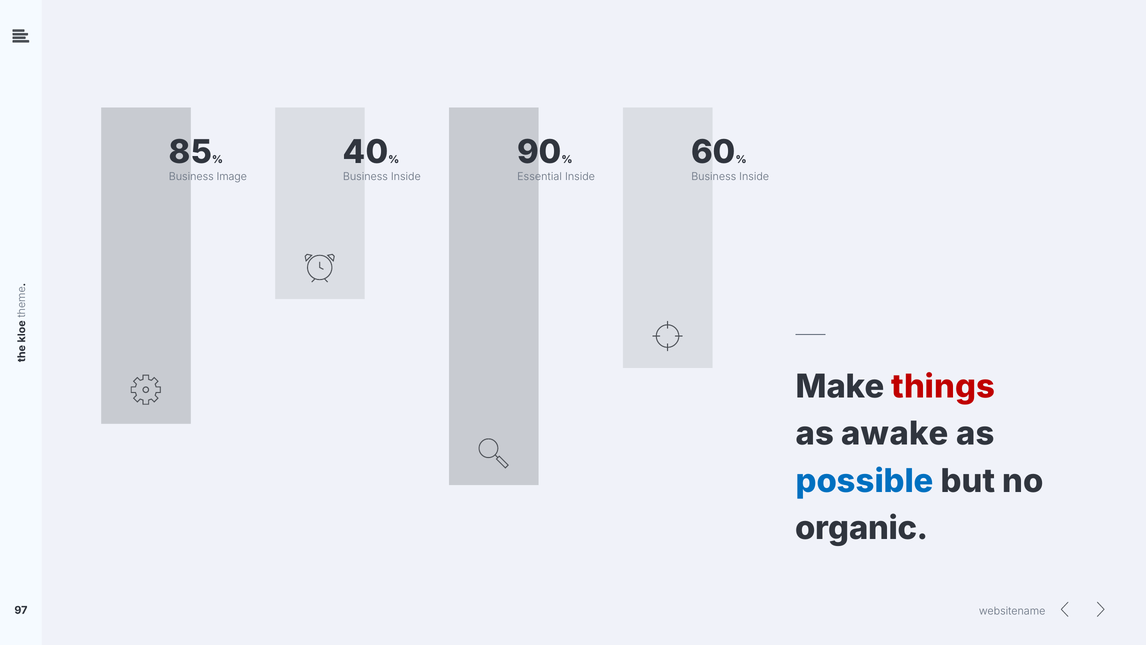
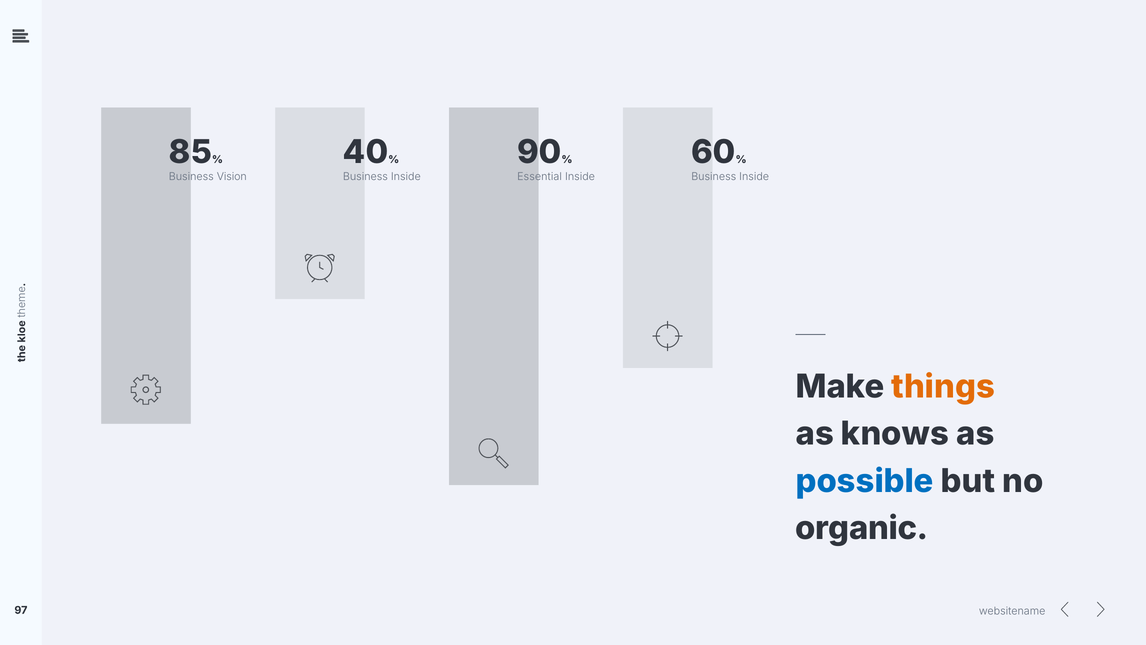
Image: Image -> Vision (232, 177)
things colour: red -> orange (943, 387)
awake: awake -> knows (895, 434)
